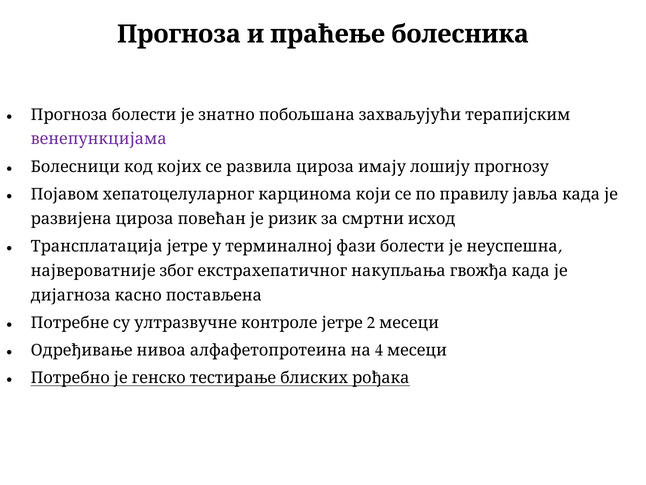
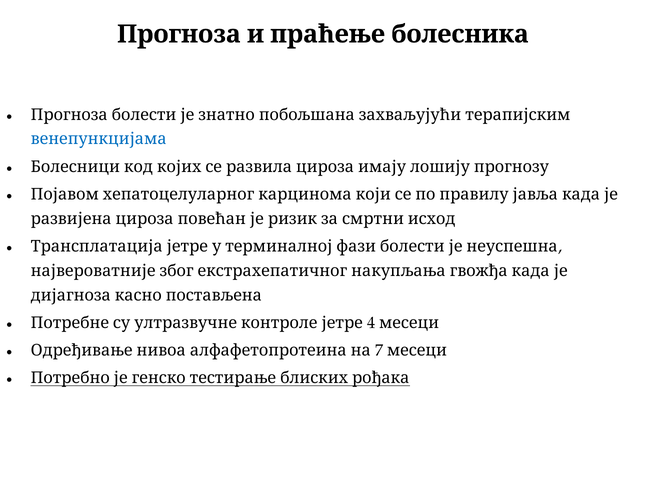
венепункцијама colour: purple -> blue (99, 139)
2: 2 -> 4 (371, 322)
4: 4 -> 7 (379, 350)
